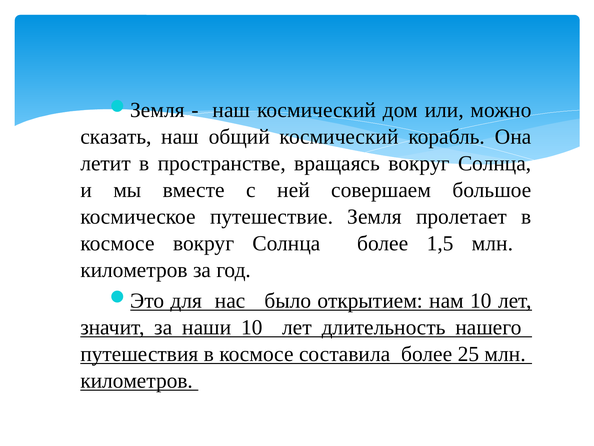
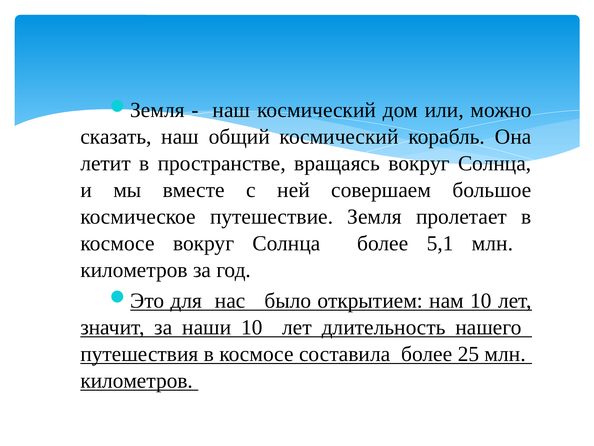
1,5: 1,5 -> 5,1 (440, 243)
